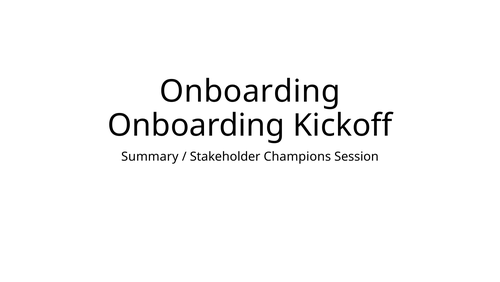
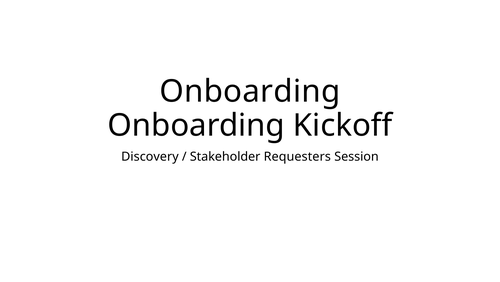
Summary: Summary -> Discovery (150, 156)
Champions: Champions -> Requesters (297, 156)
